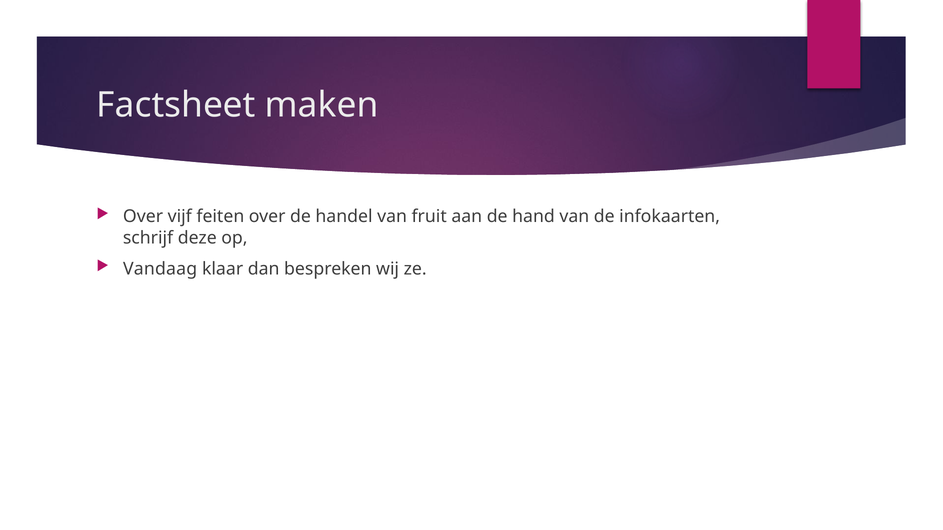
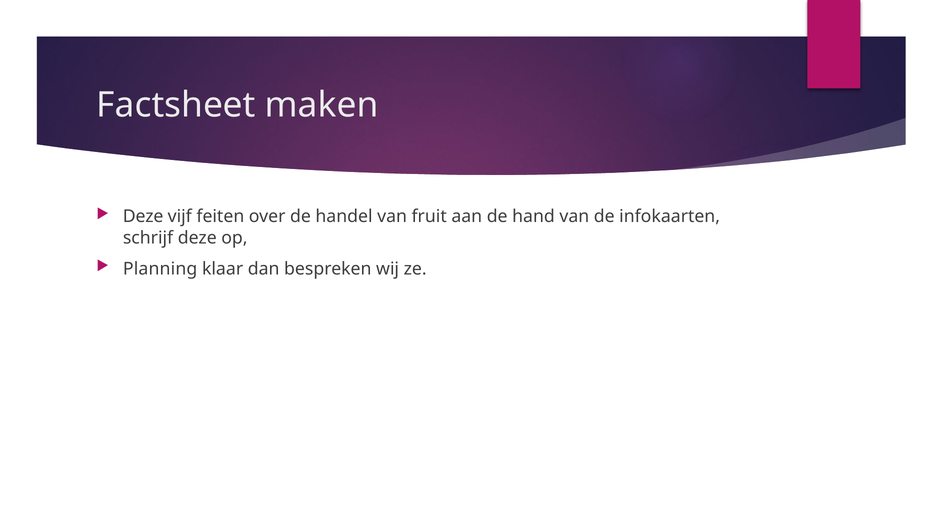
Over: Over -> Deze (143, 217)
Vandaag: Vandaag -> Planning (160, 269)
